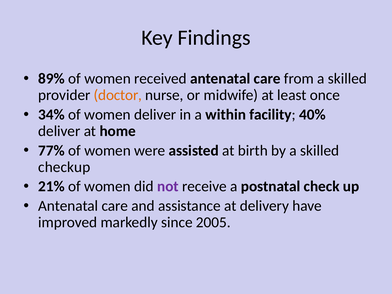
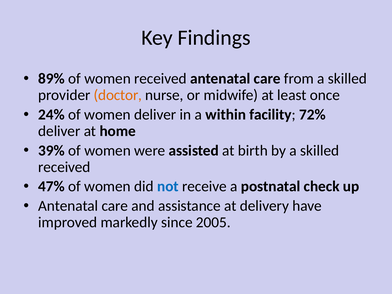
34%: 34% -> 24% (51, 115)
40%: 40% -> 72% (312, 115)
77%: 77% -> 39% (51, 151)
checkup: checkup -> received (64, 167)
21%: 21% -> 47% (51, 186)
not colour: purple -> blue (168, 186)
